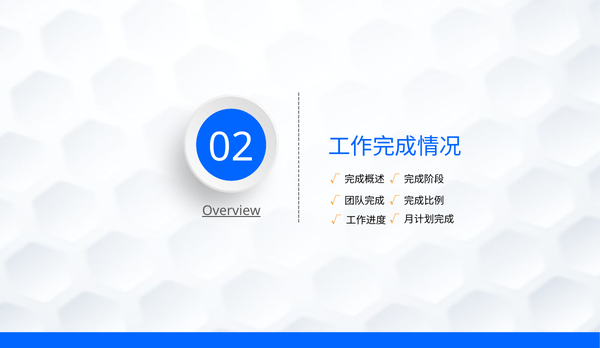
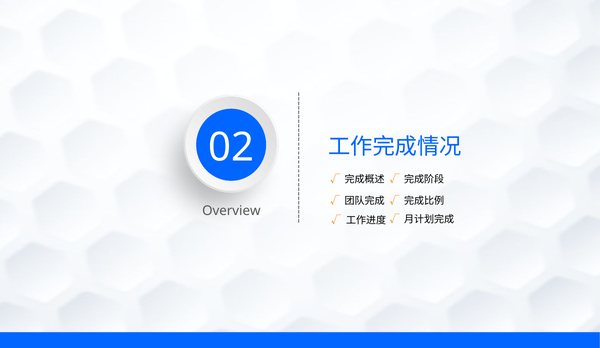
Overview underline: present -> none (231, 211)
